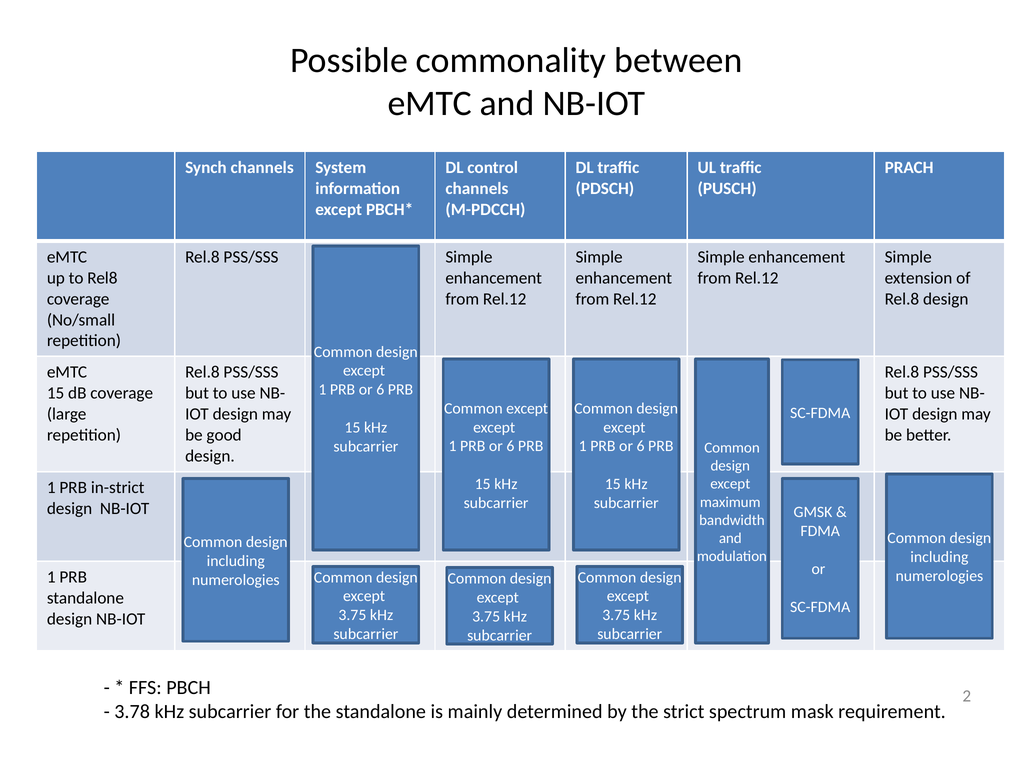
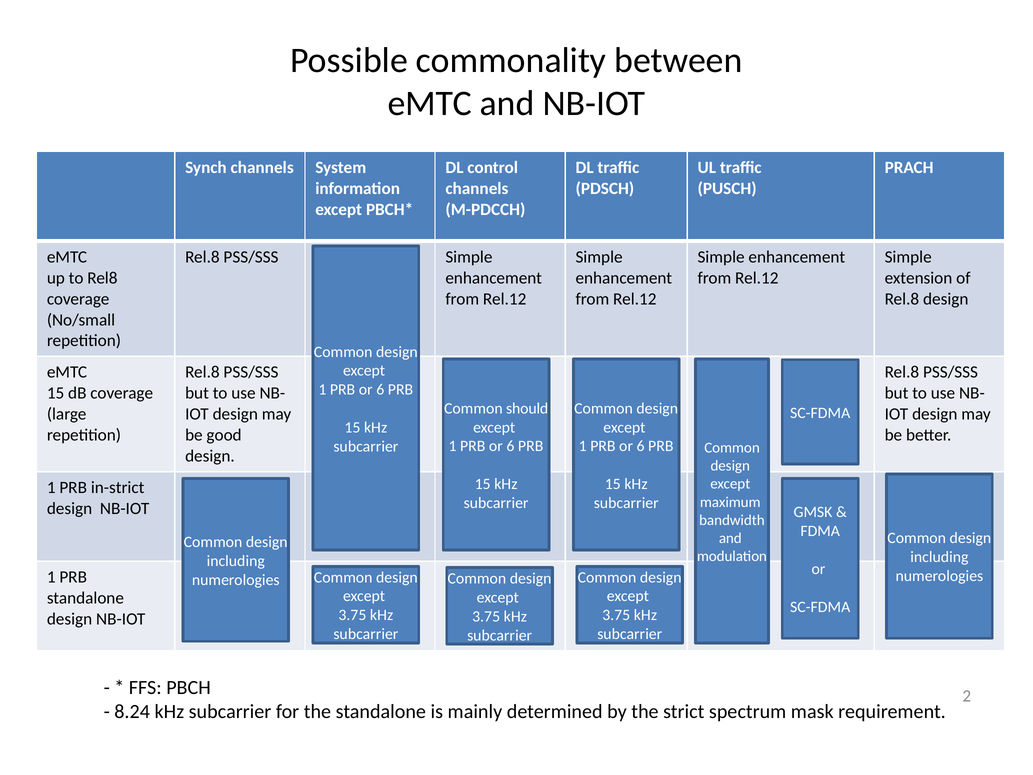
Common except: except -> should (527, 408)
3.78: 3.78 -> 8.24 (132, 711)
